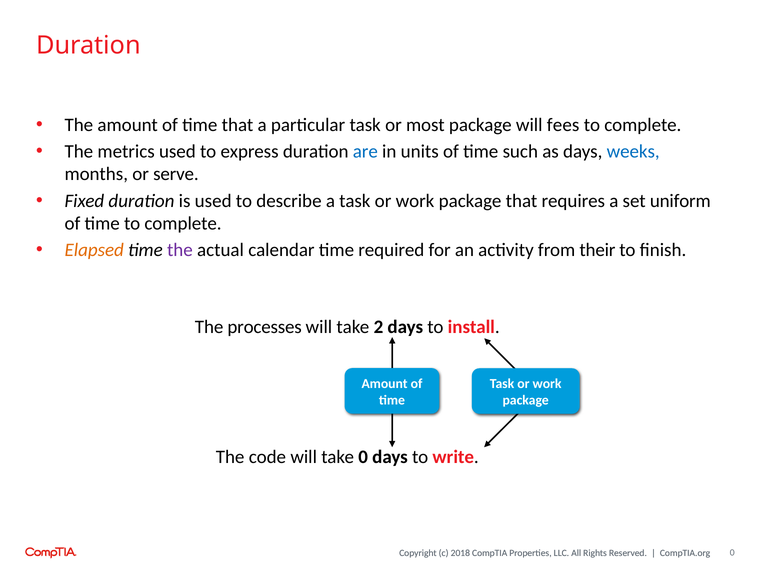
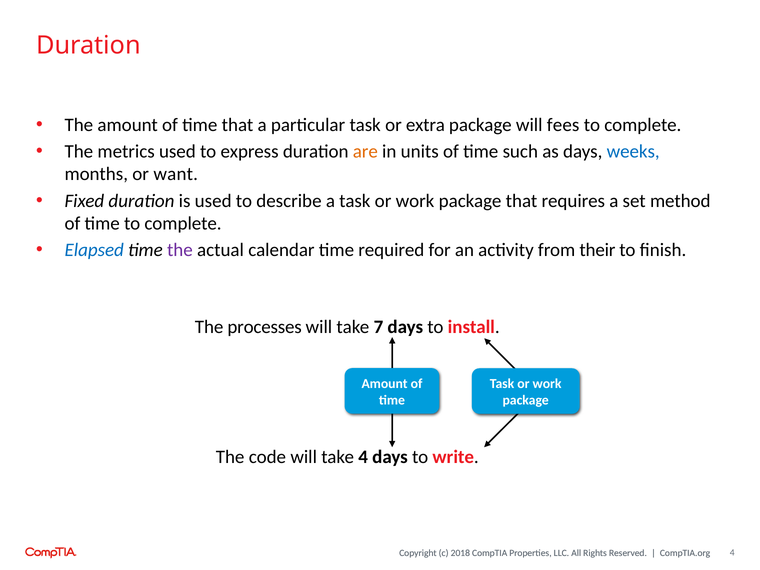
most: most -> extra (425, 125)
are colour: blue -> orange (365, 151)
serve: serve -> want (176, 174)
uniform: uniform -> method (680, 201)
Elapsed colour: orange -> blue (94, 250)
2: 2 -> 7 (378, 327)
take 0: 0 -> 4 (363, 457)
0: 0 -> 4 (732, 553)
